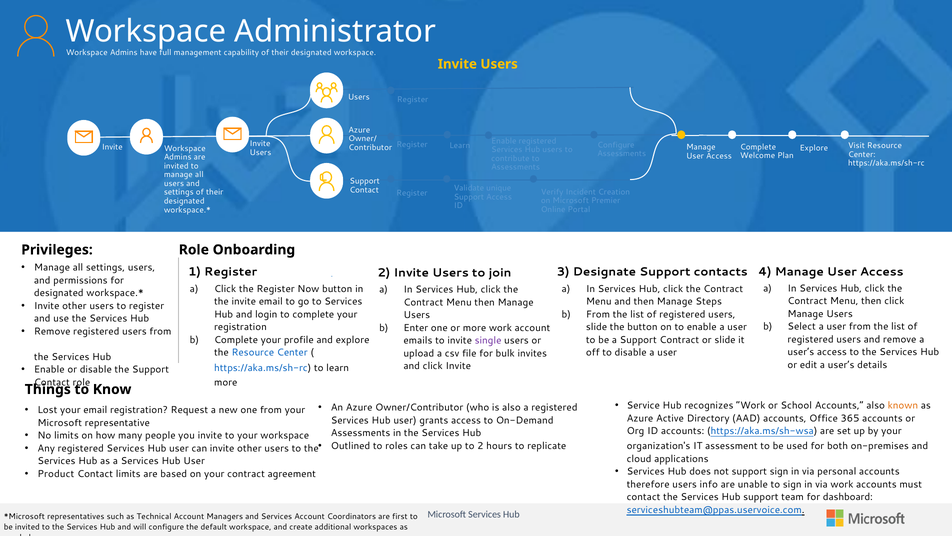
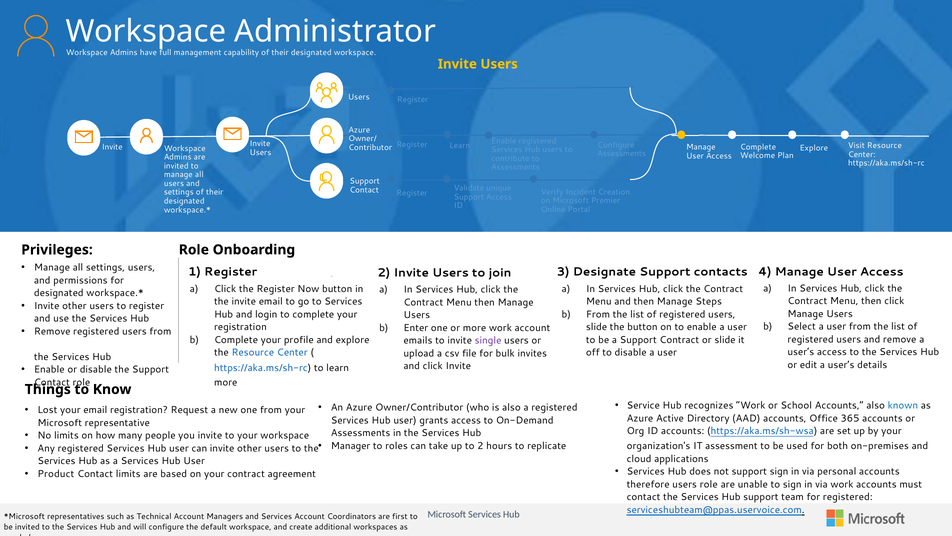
known colour: orange -> blue (903, 405)
Outlined: Outlined -> Manager (351, 446)
users info: info -> role (709, 484)
for dashboard: dashboard -> registered (848, 497)
